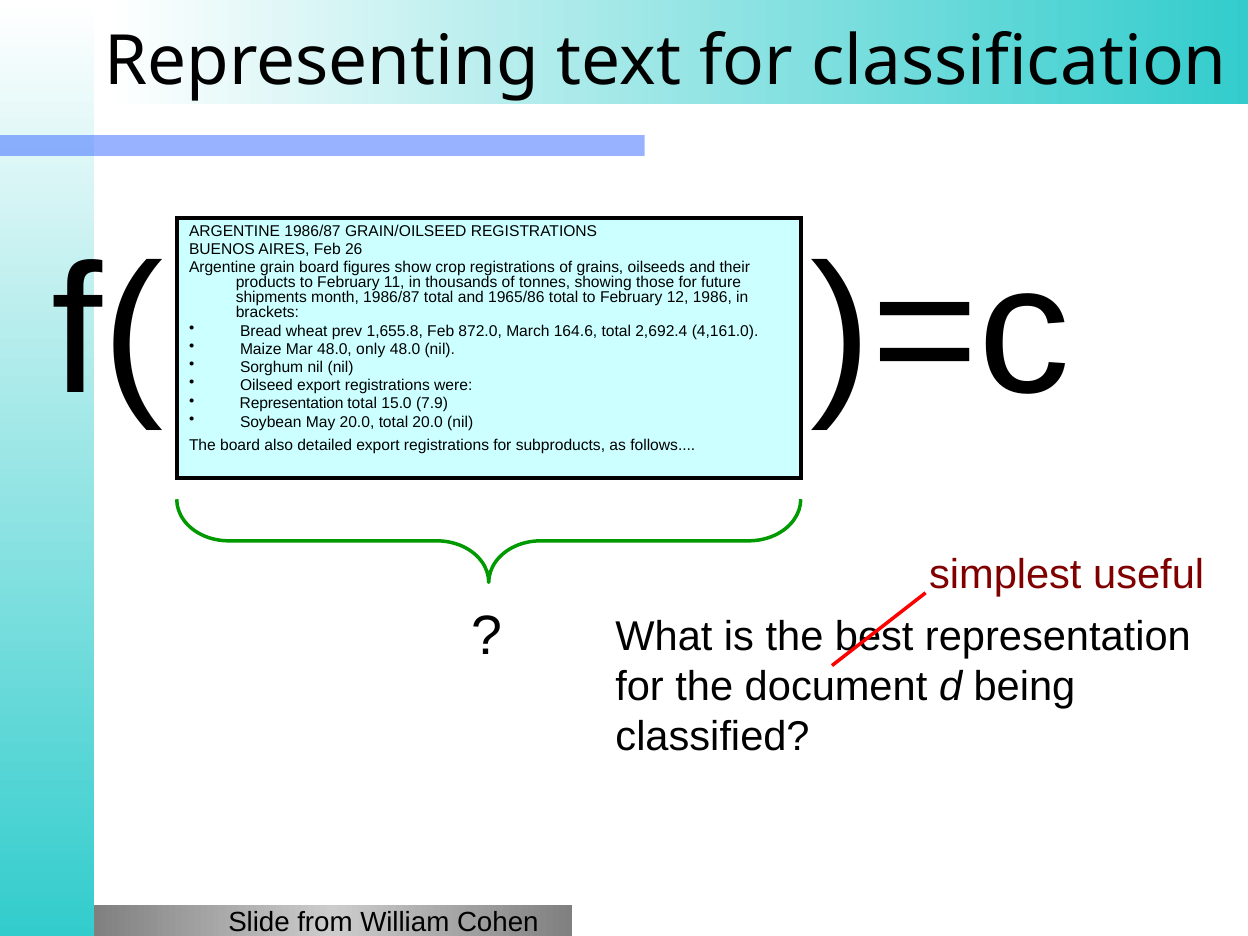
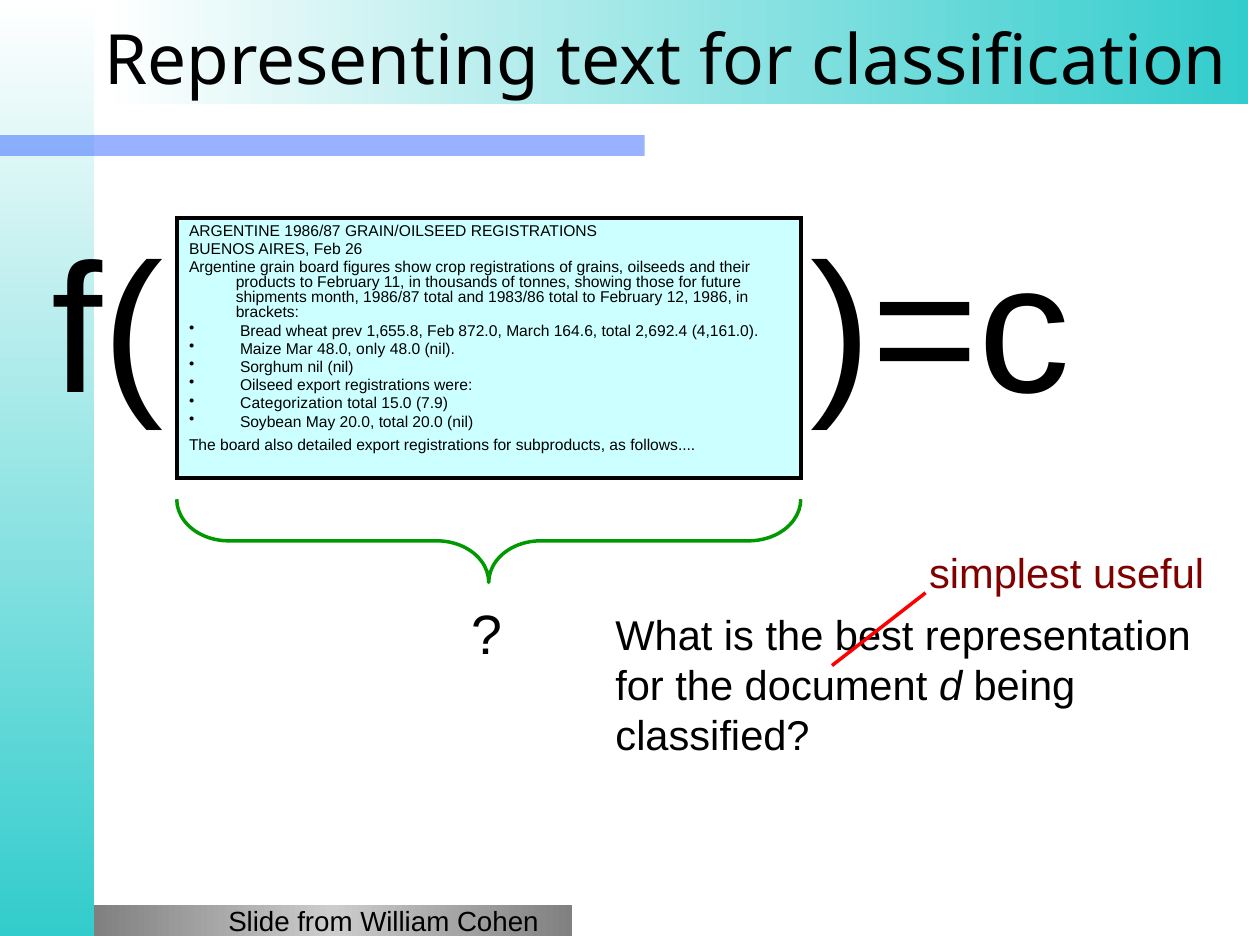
1965/86: 1965/86 -> 1983/86 (516, 298)
Representation: Representation -> Categorization (292, 404)
